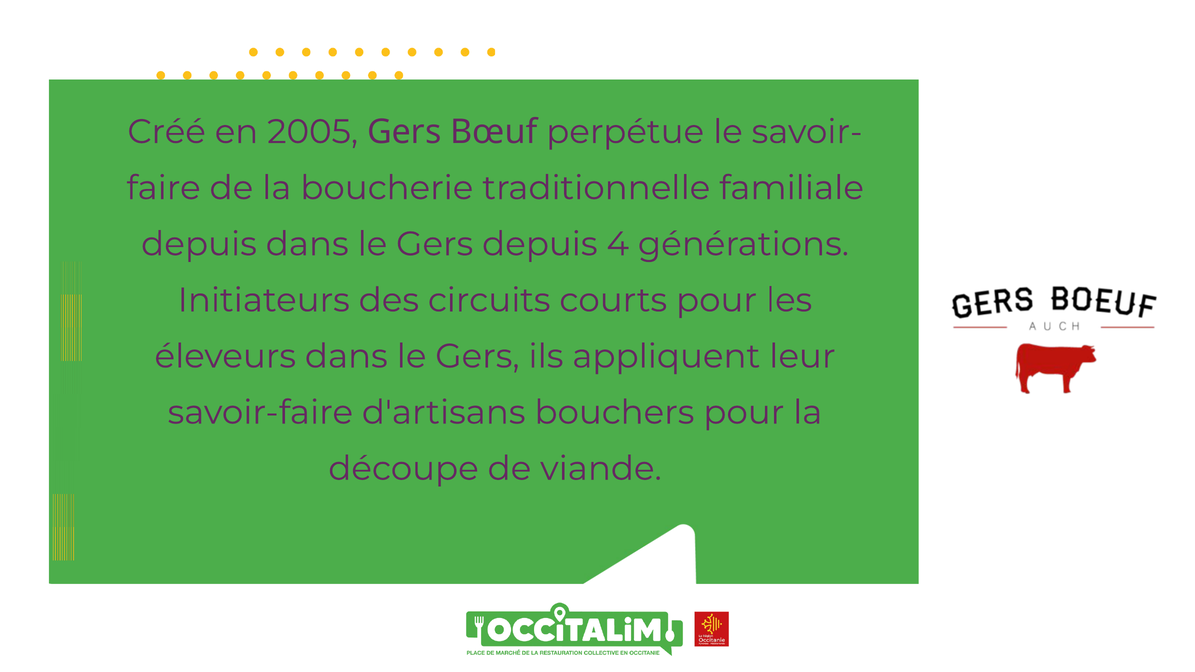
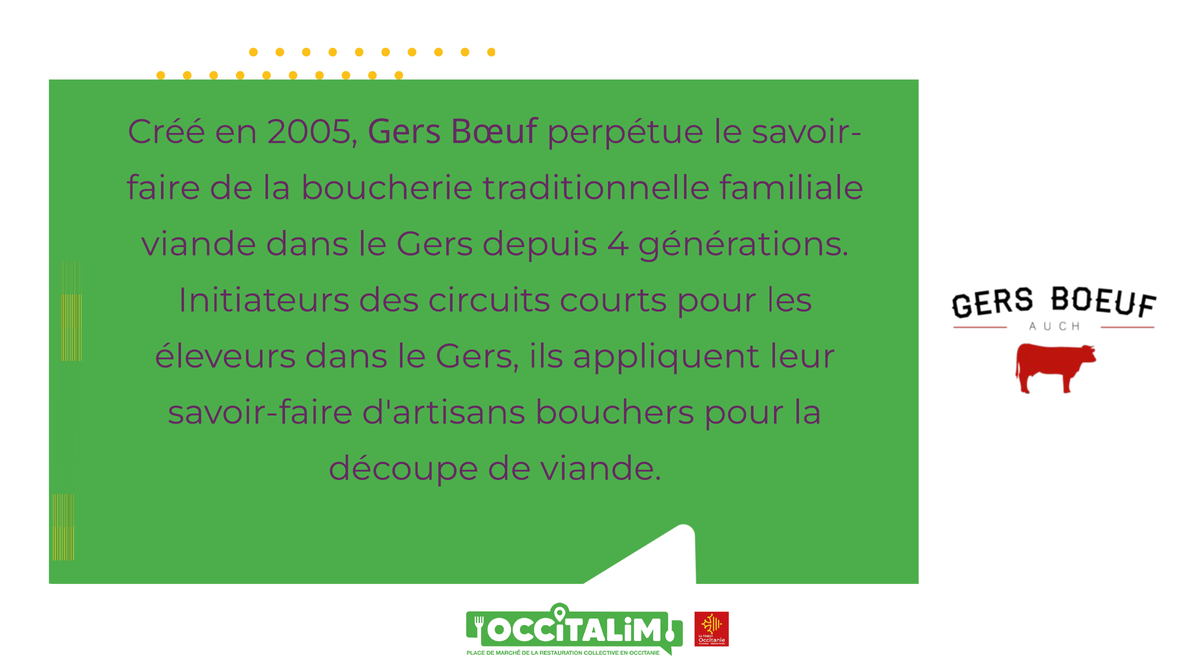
depuis: depuis -> viande (199, 244)
